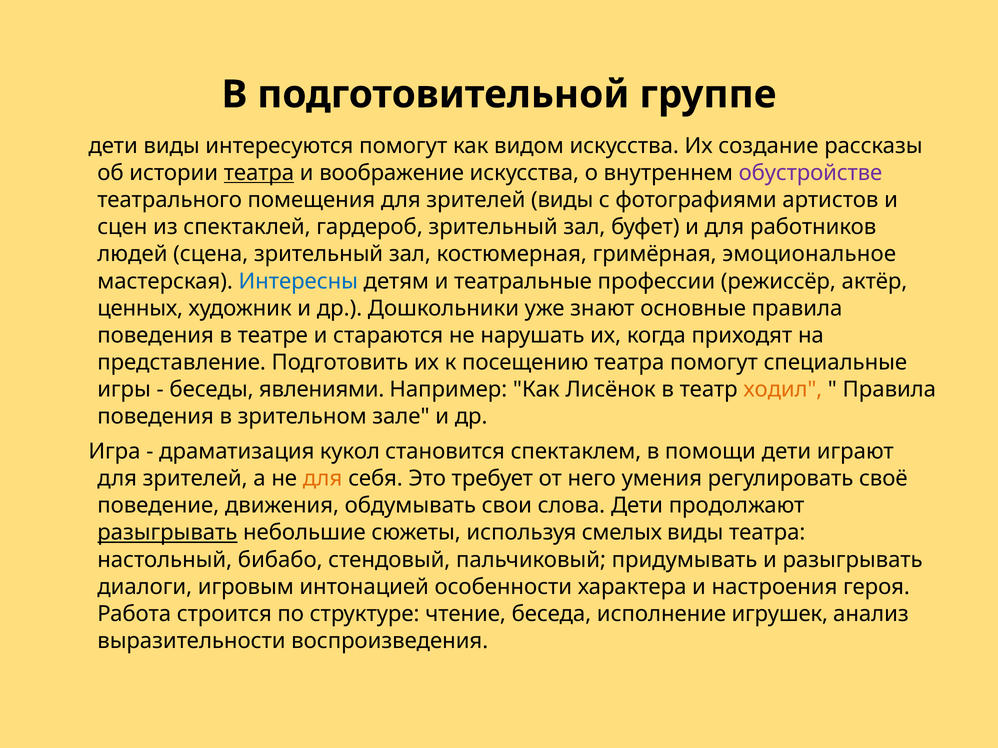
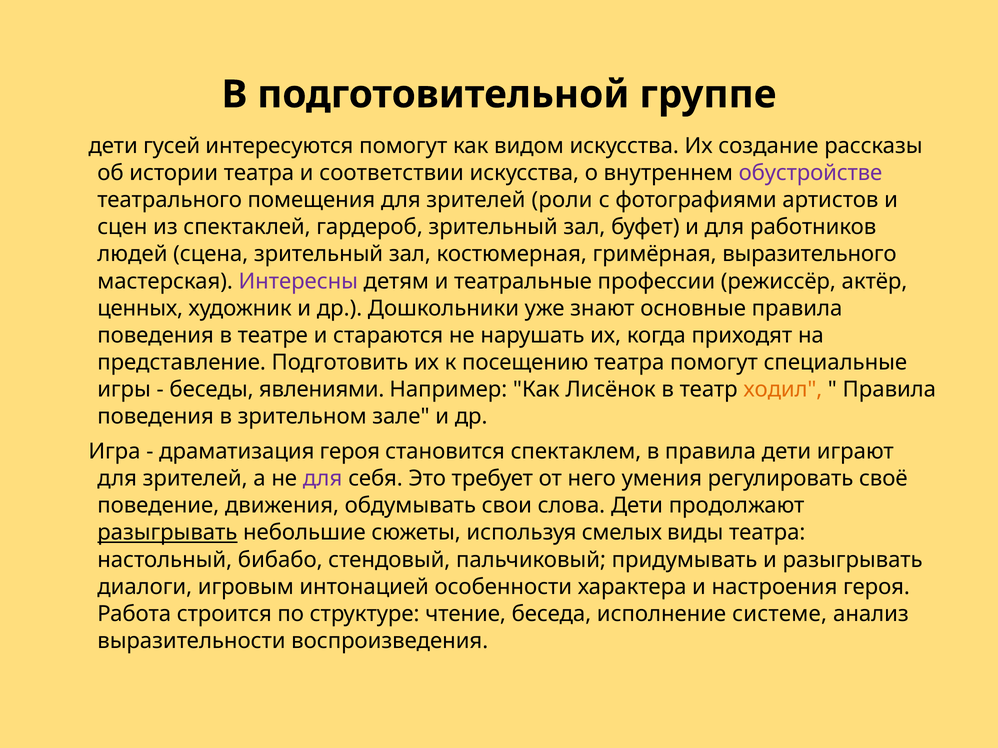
дети виды: виды -> гусей (172, 146)
театра underline: present -> none (259, 173)
воображение: воображение -> соответствии (392, 173)
зрителей виды: виды -> роли (562, 200)
эмоциональное: эмоциональное -> выразительного (809, 254)
Интересны colour: blue -> purple (298, 281)
драматизация кукол: кукол -> героя (350, 452)
в помощи: помощи -> правила (710, 452)
для colour: orange -> purple (323, 479)
игрушек: игрушек -> системе (780, 614)
